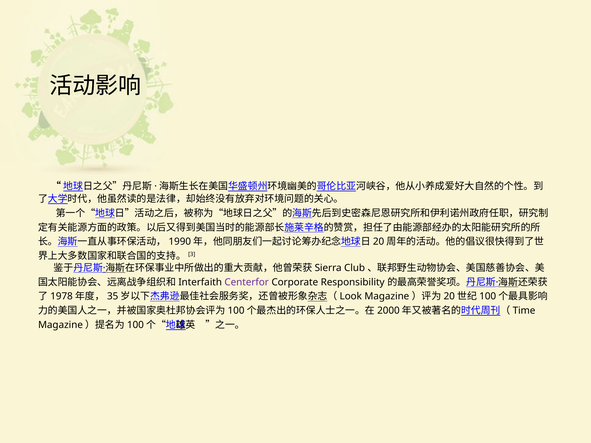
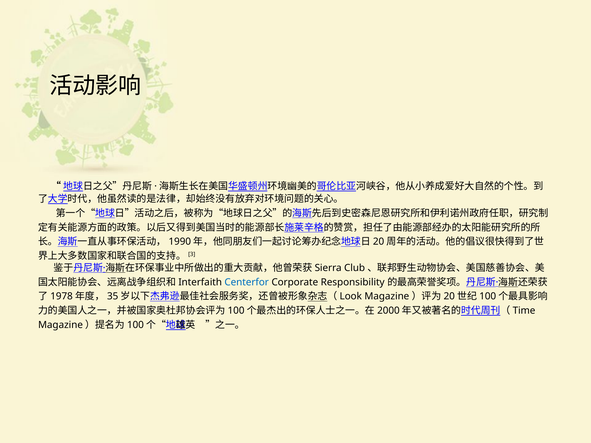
Centerfor colour: purple -> blue (247, 282)
